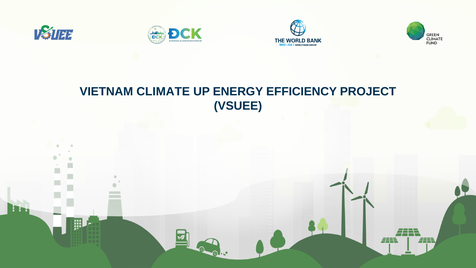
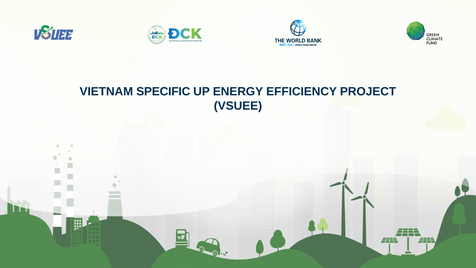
CLIMATE: CLIMATE -> SPECIFIC (163, 91)
